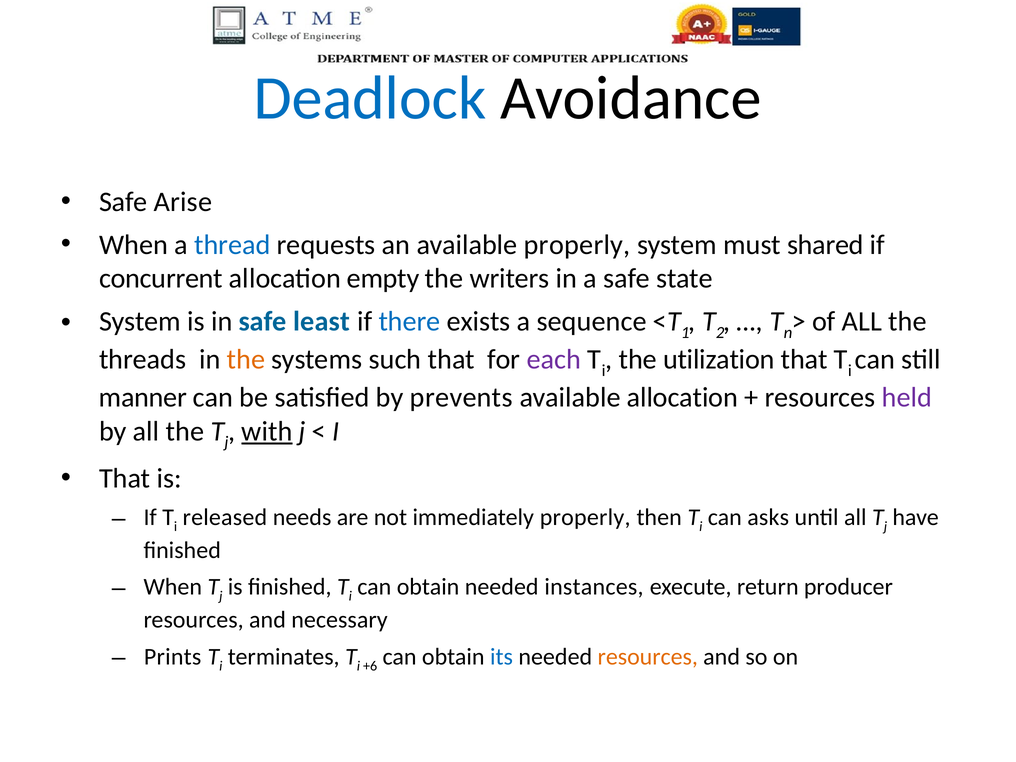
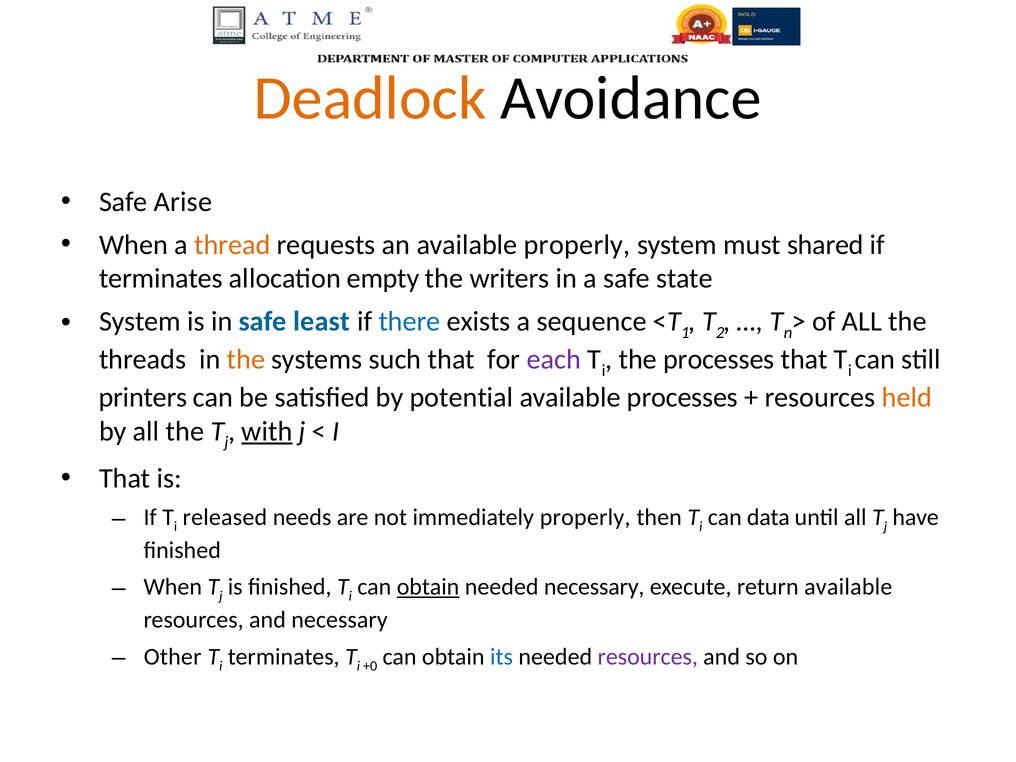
Deadlock colour: blue -> orange (370, 98)
thread colour: blue -> orange (232, 245)
concurrent: concurrent -> terminates (161, 279)
the utilization: utilization -> processes (719, 360)
manner: manner -> printers (143, 398)
prevents: prevents -> potential (462, 398)
available allocation: allocation -> processes (682, 398)
held colour: purple -> orange (907, 398)
asks: asks -> data (768, 517)
obtain underline: none -> present (428, 587)
needed instances: instances -> necessary (594, 587)
return producer: producer -> available (848, 587)
Prints: Prints -> Other (173, 657)
+6: +6 -> +0 (370, 666)
resources colour: orange -> purple (648, 657)
